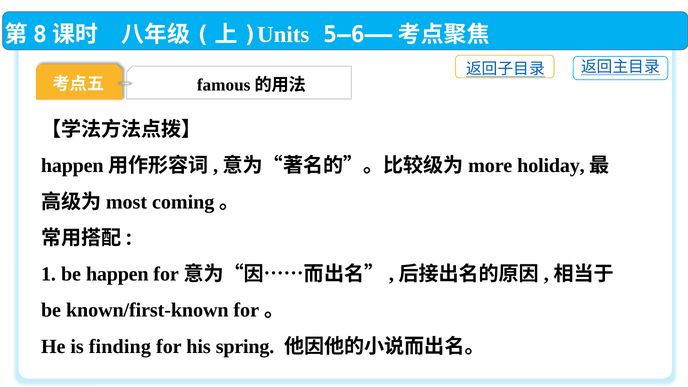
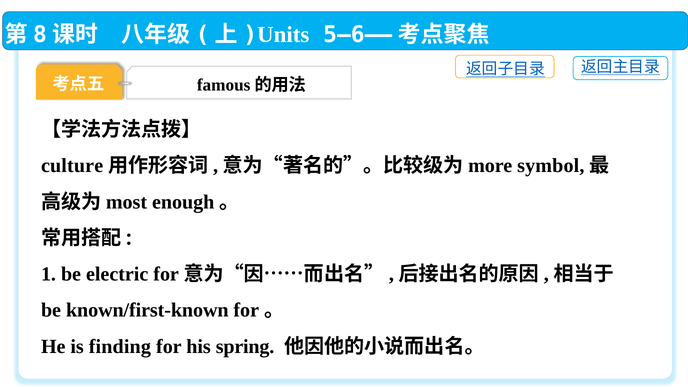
happen: happen -> culture (72, 166)
holiday: holiday -> symbol (551, 166)
coming: coming -> enough (183, 202)
be happen: happen -> electric (117, 274)
